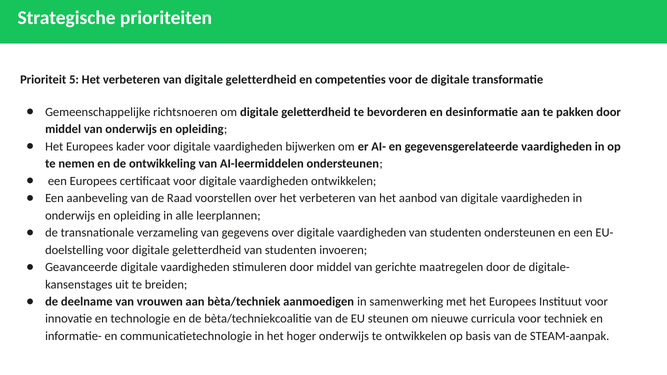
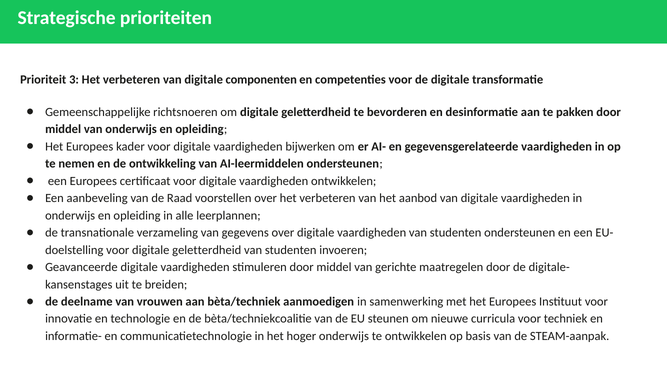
5: 5 -> 3 (74, 80)
van digitale geletterdheid: geletterdheid -> componenten (261, 80)
